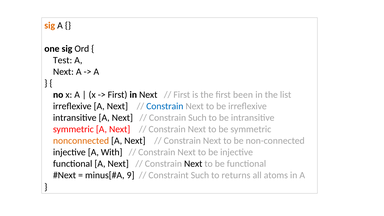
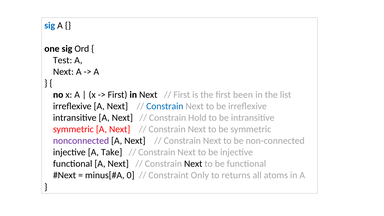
sig colour: orange -> blue (50, 26)
Constrain Such: Such -> Hold (197, 118)
nonconnected colour: orange -> purple (81, 141)
With: With -> Take (112, 152)
9: 9 -> 0 (131, 175)
Constraint Such: Such -> Only (200, 175)
